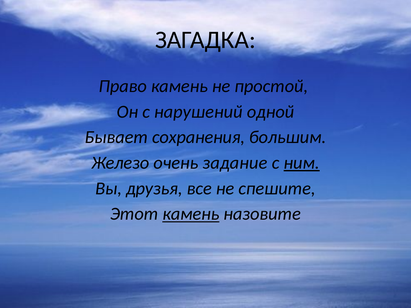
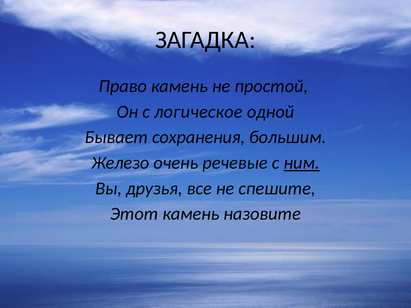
нарушений: нарушений -> логическое (198, 112)
задание: задание -> речевые (235, 163)
камень underline: present -> none (191, 214)
